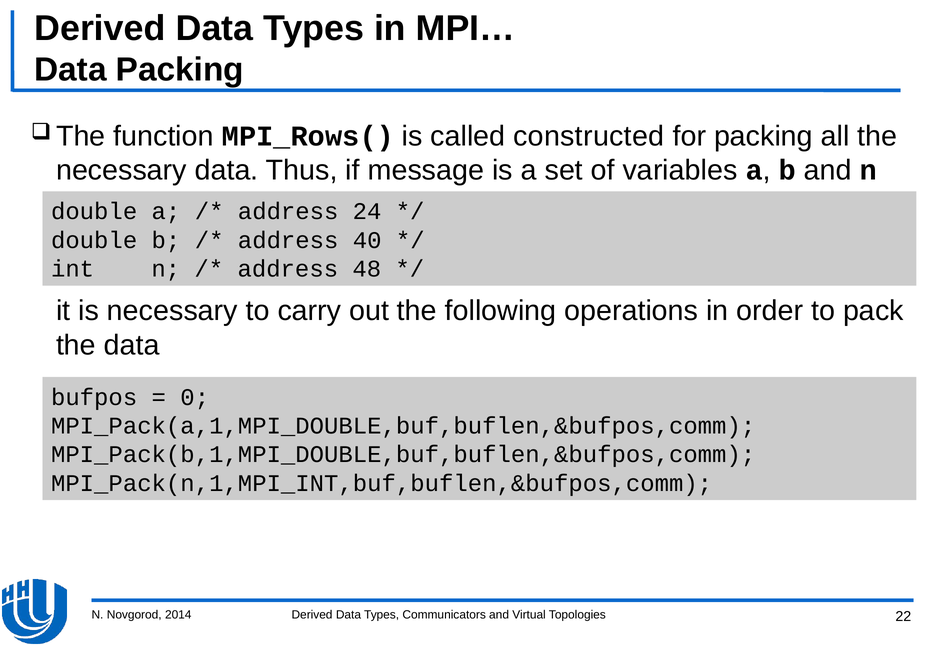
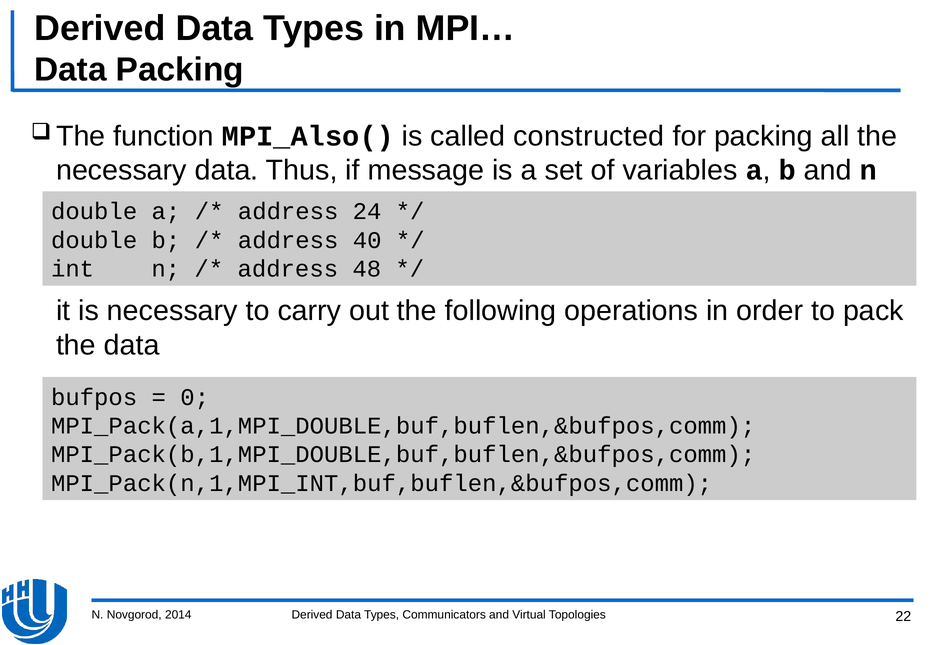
MPI_Rows(: MPI_Rows( -> MPI_Also( (308, 136)
